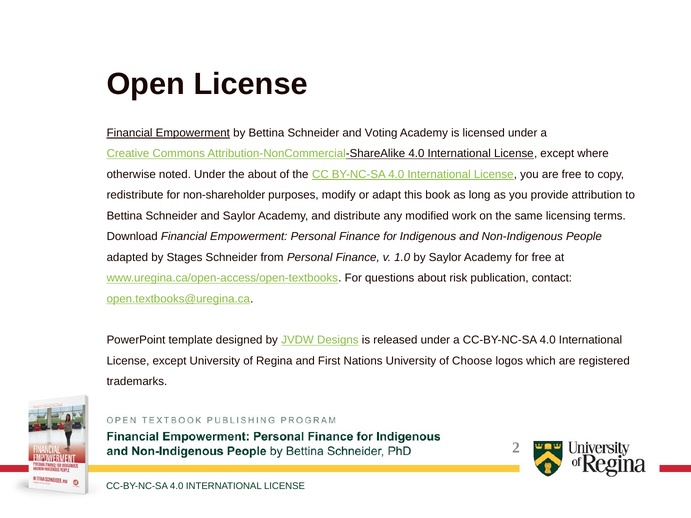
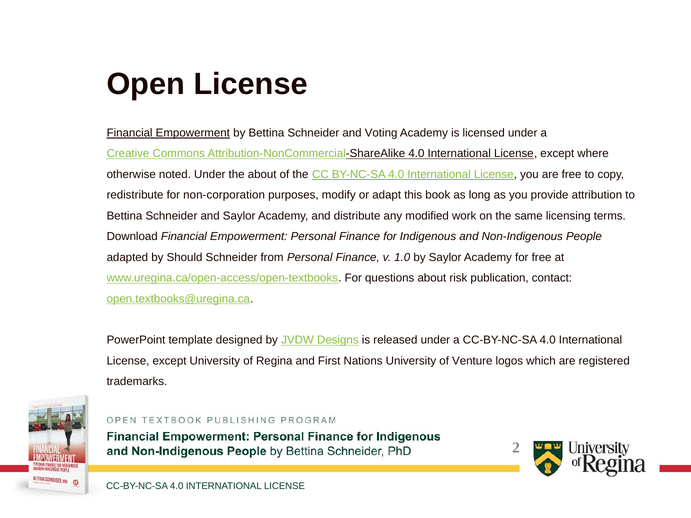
non-shareholder: non-shareholder -> non-corporation (224, 195)
Stages: Stages -> Should (185, 257)
Choose: Choose -> Venture (472, 361)
